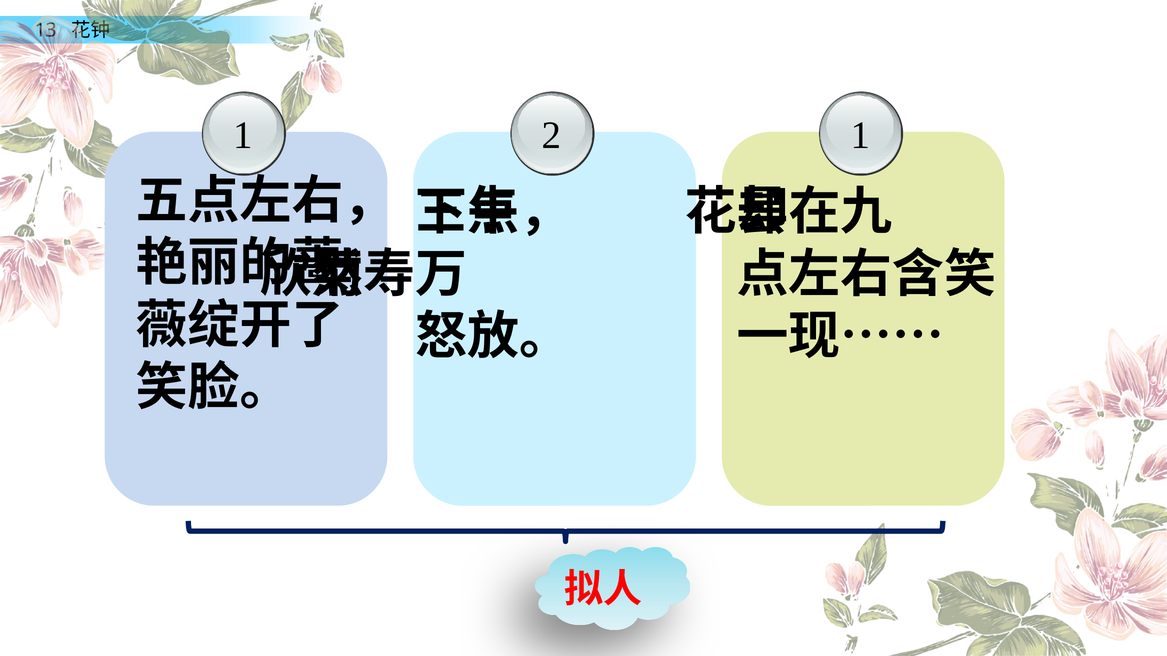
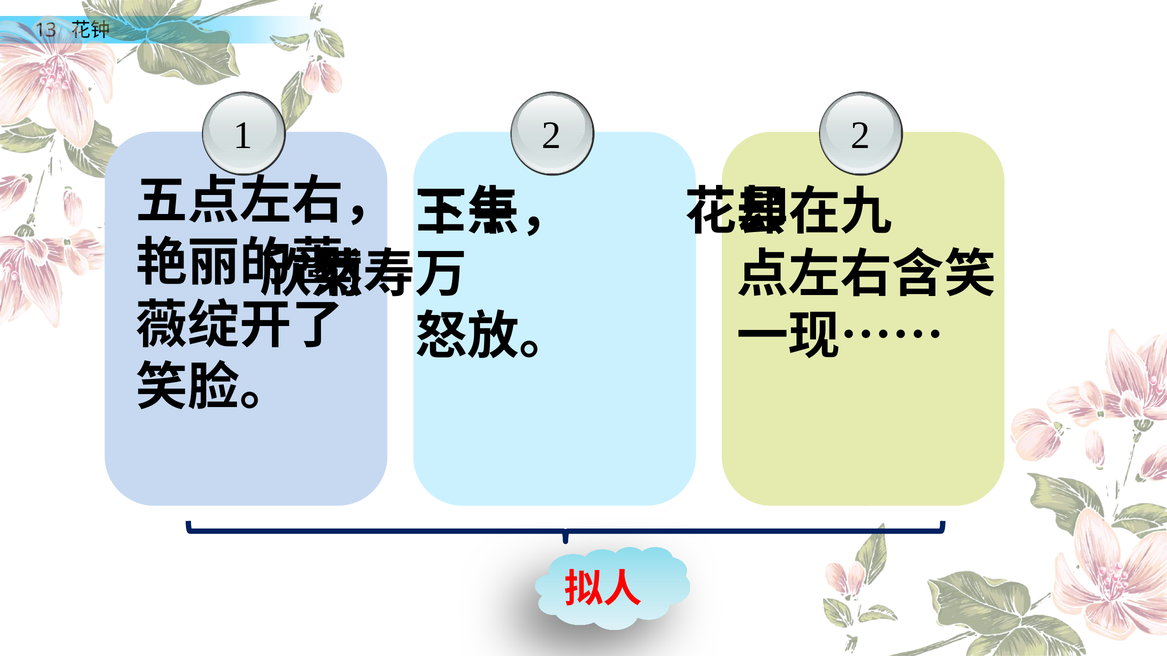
2 1: 1 -> 2 (860, 136)
